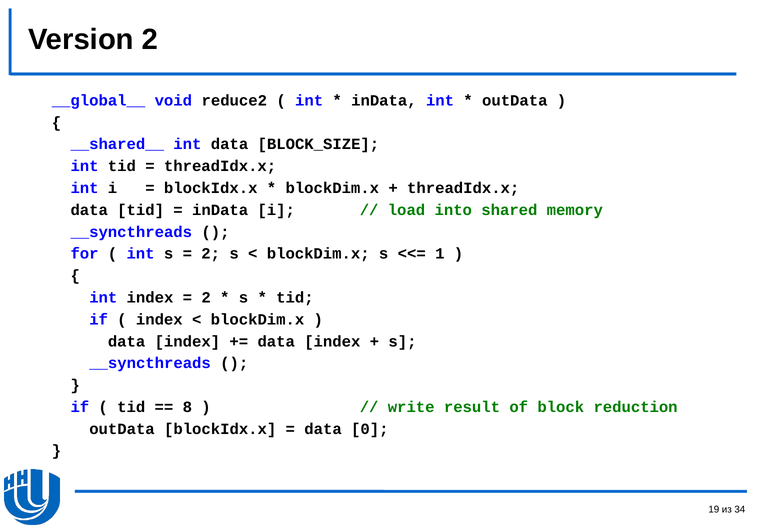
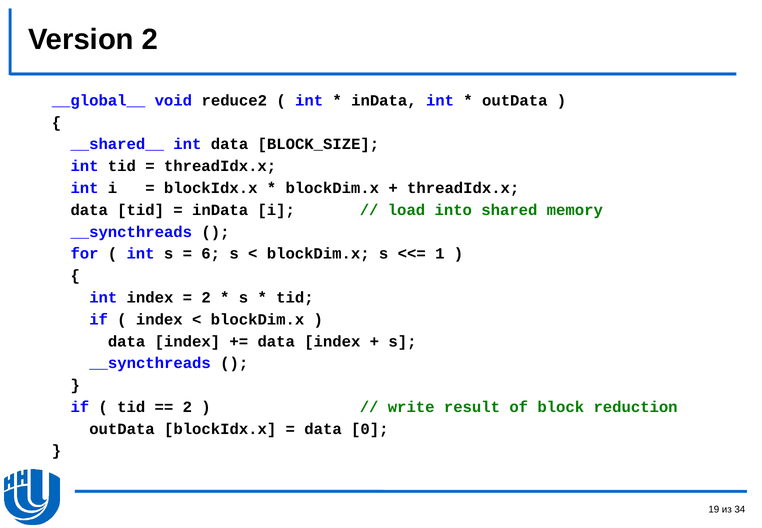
2: 2 -> 6 (211, 254)
8: 8 -> 2 (187, 407)
